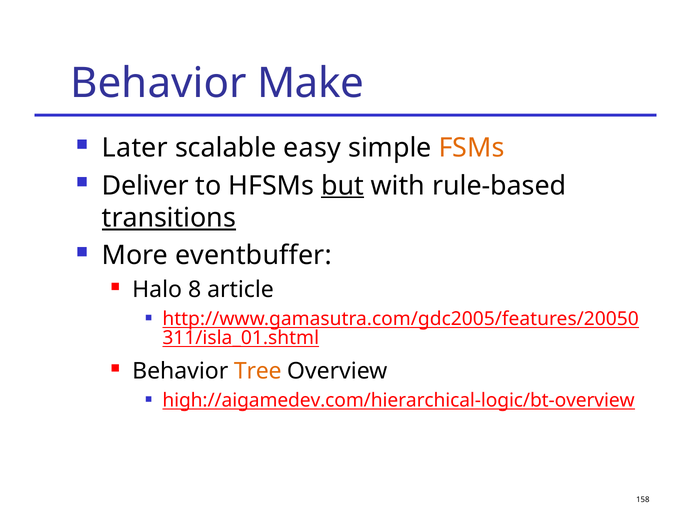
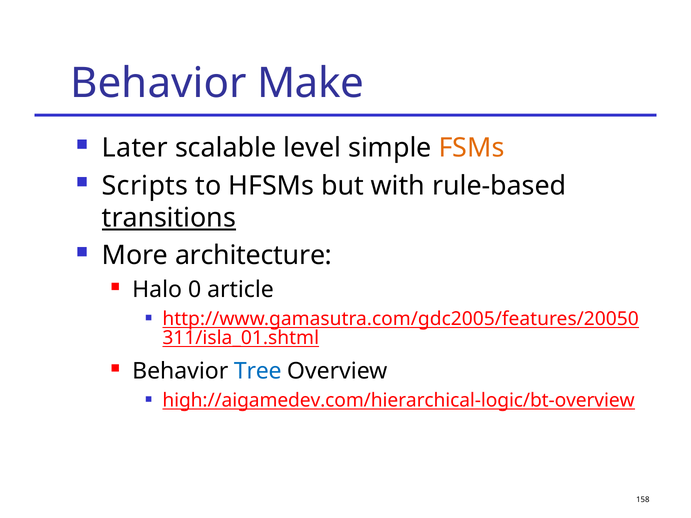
easy: easy -> level (312, 148)
Deliver: Deliver -> Scripts (145, 186)
but underline: present -> none (342, 186)
eventbuffer: eventbuffer -> architecture (254, 256)
8: 8 -> 0 (195, 290)
Tree colour: orange -> blue (258, 372)
